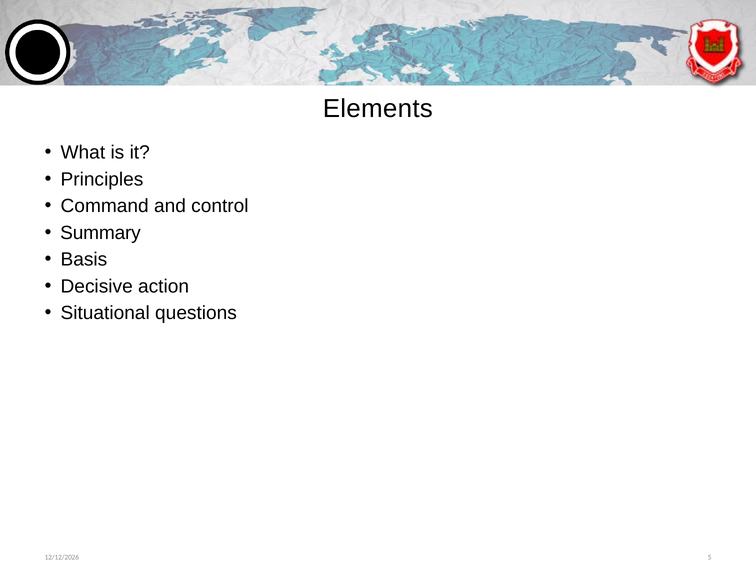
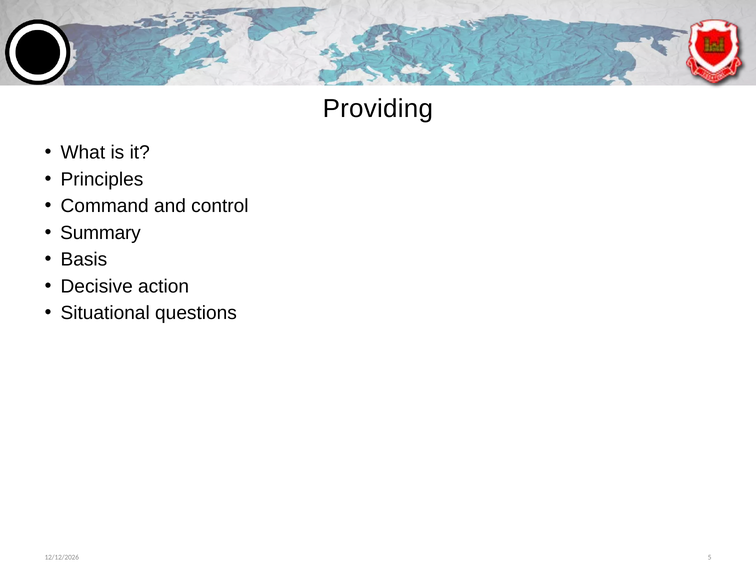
Elements: Elements -> Providing (378, 109)
